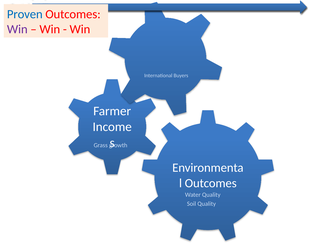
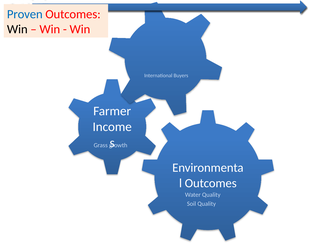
Win colour: purple -> black (17, 29)
